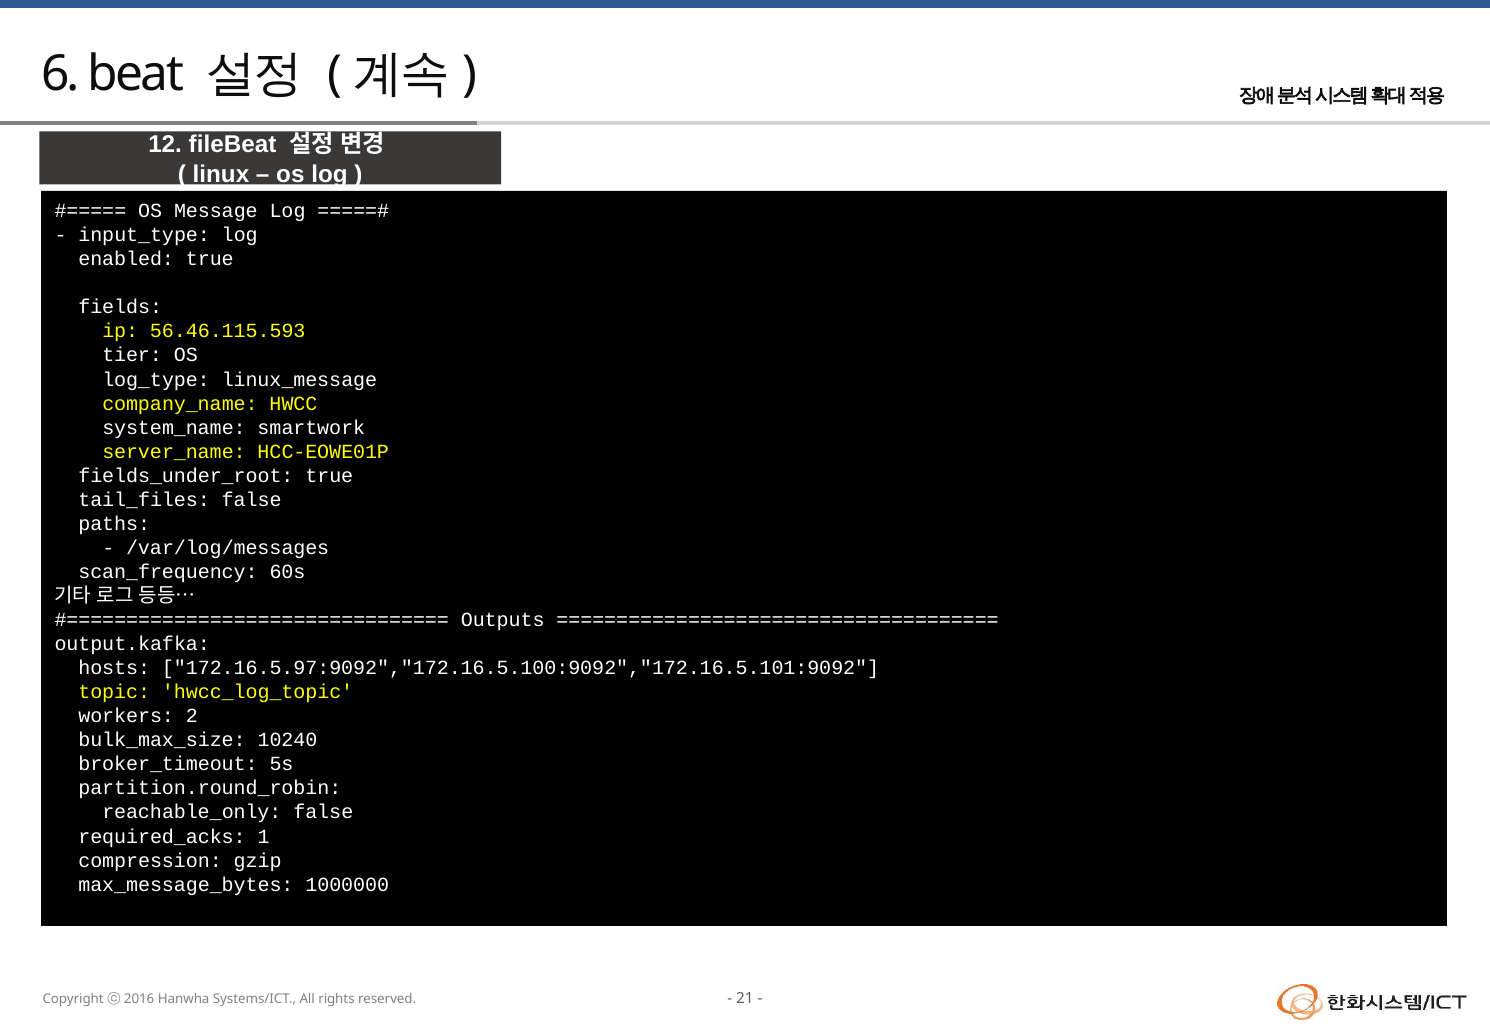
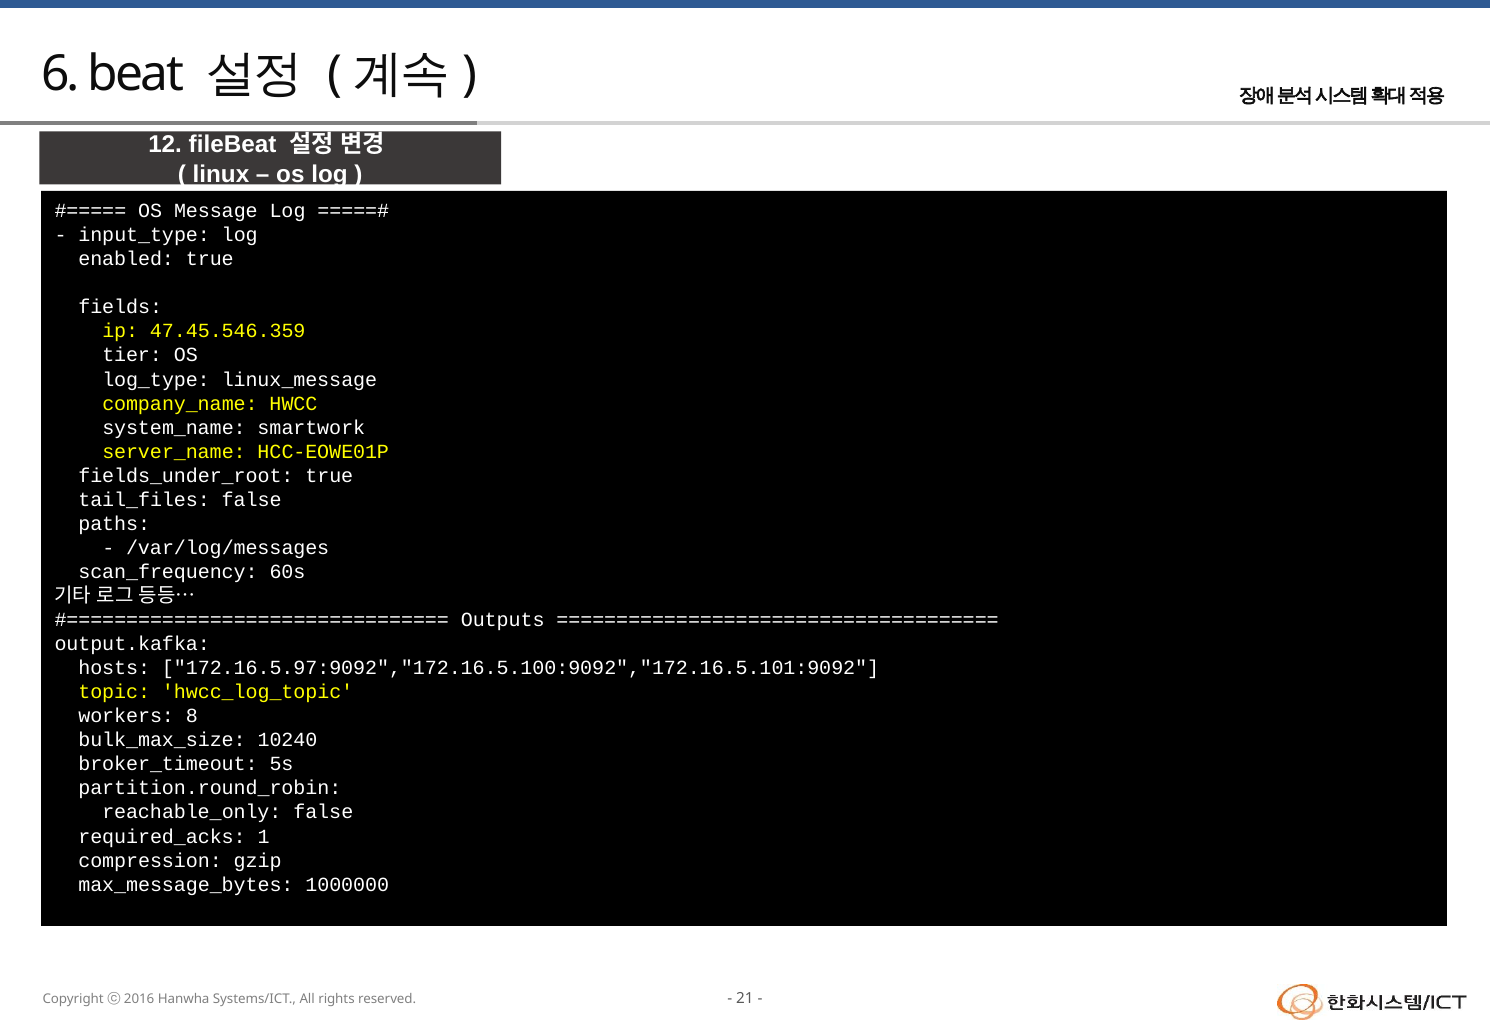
56.46.115.593: 56.46.115.593 -> 47.45.546.359 (228, 331)
2: 2 -> 8 (192, 716)
